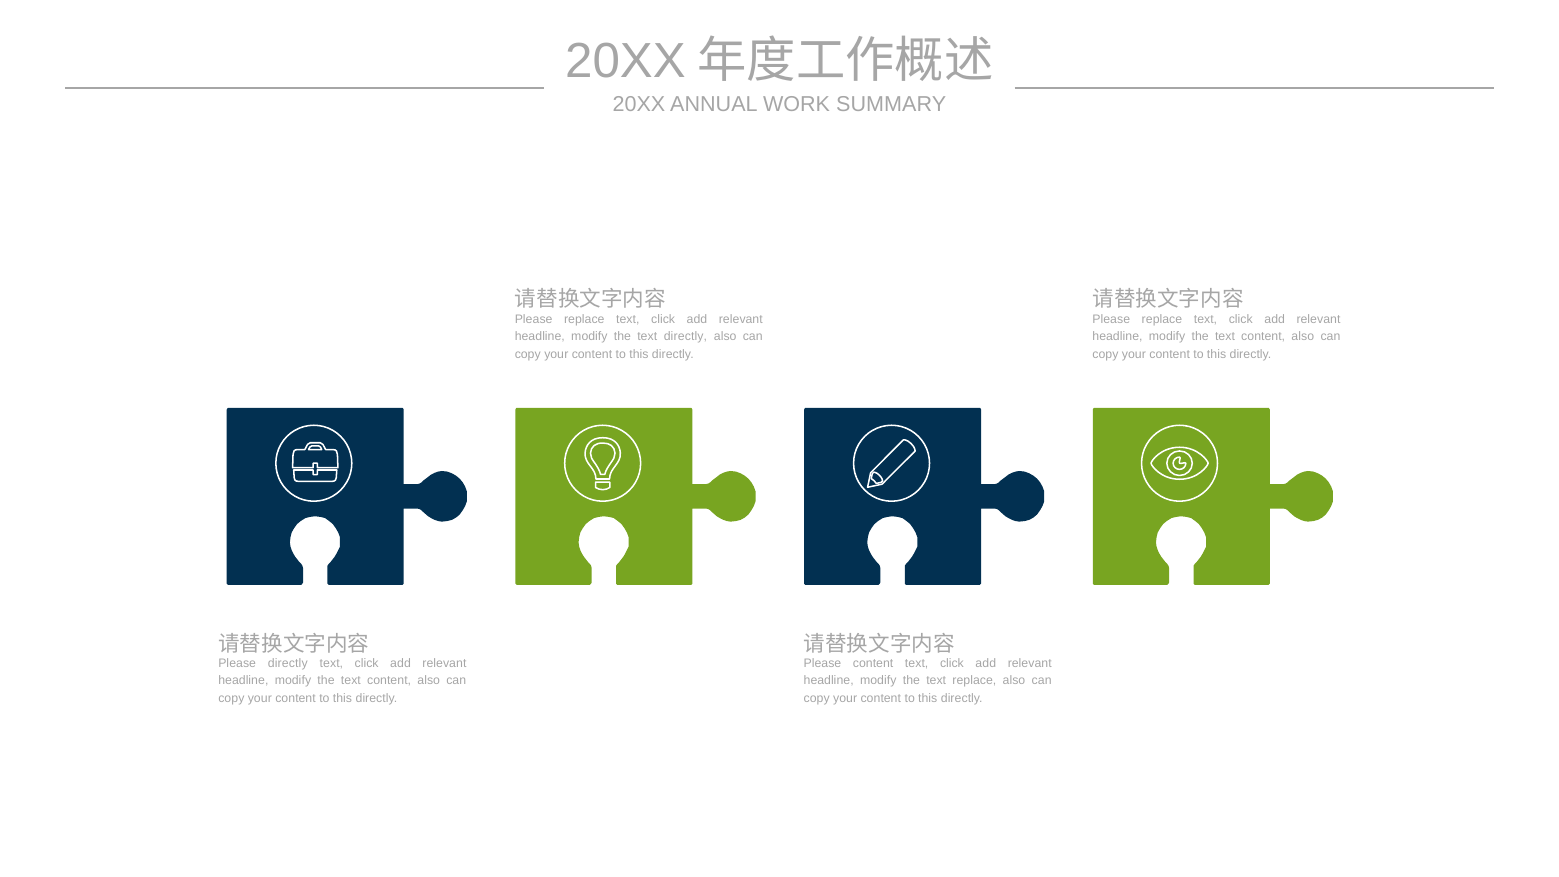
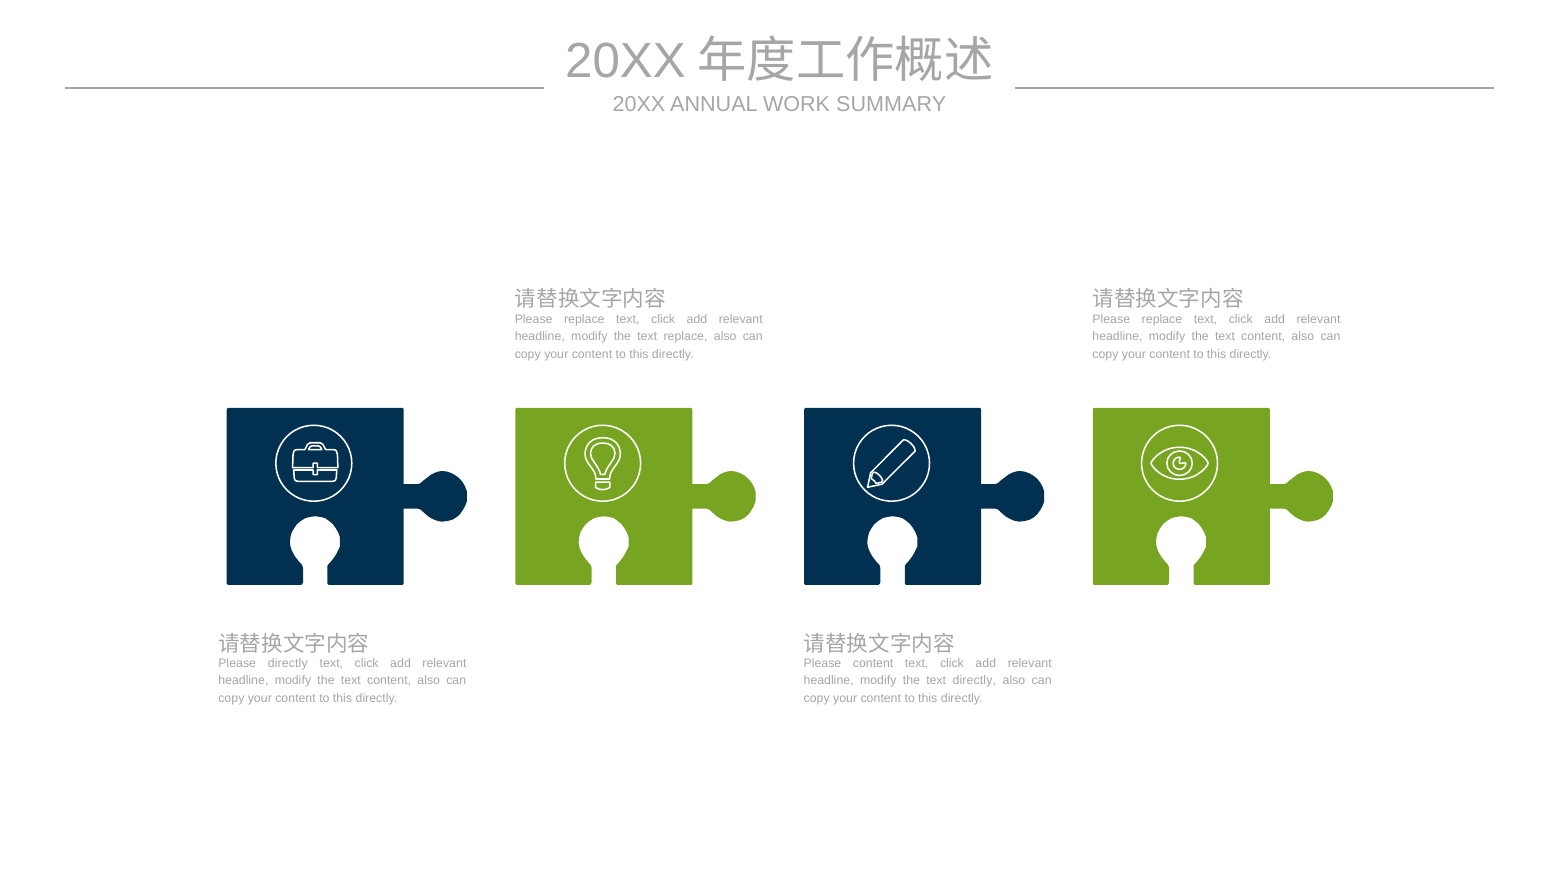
text directly: directly -> replace (686, 337)
text replace: replace -> directly (974, 681)
